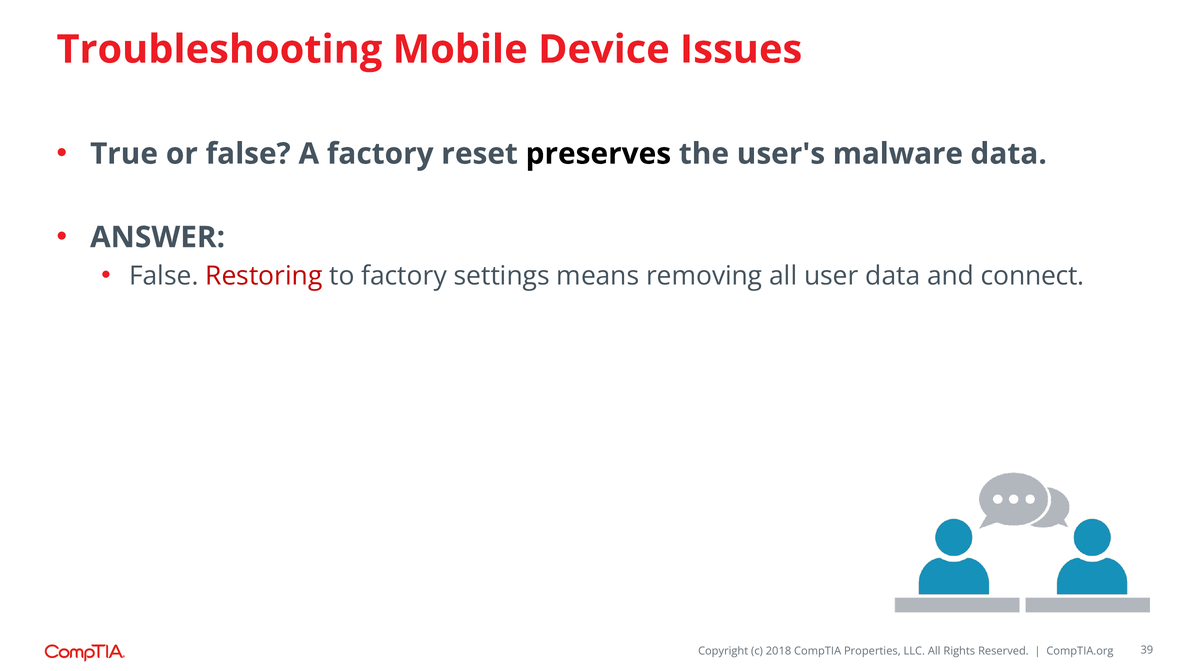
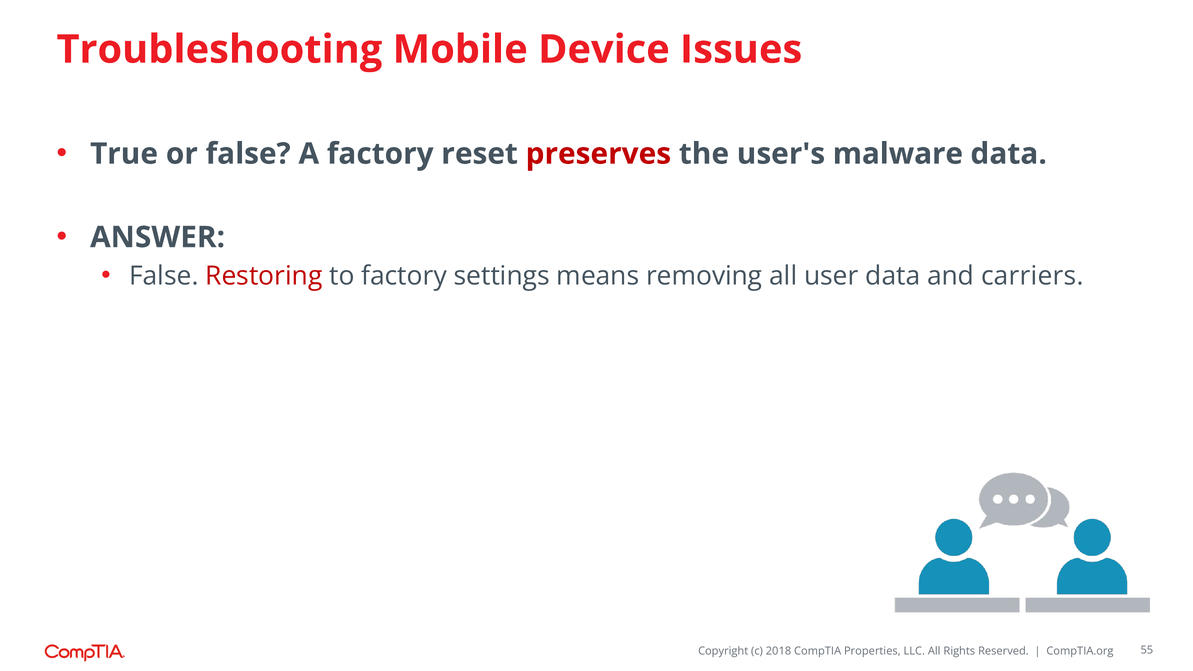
preserves colour: black -> red (598, 154)
connect: connect -> carriers (1032, 276)
39: 39 -> 55 (1147, 650)
